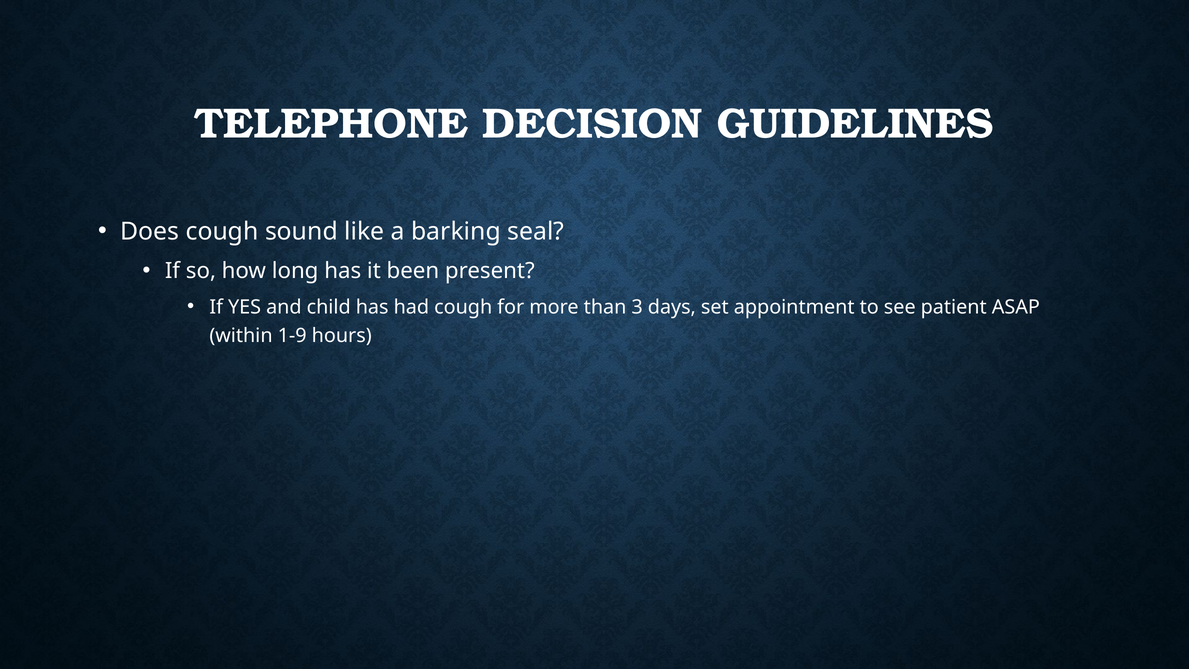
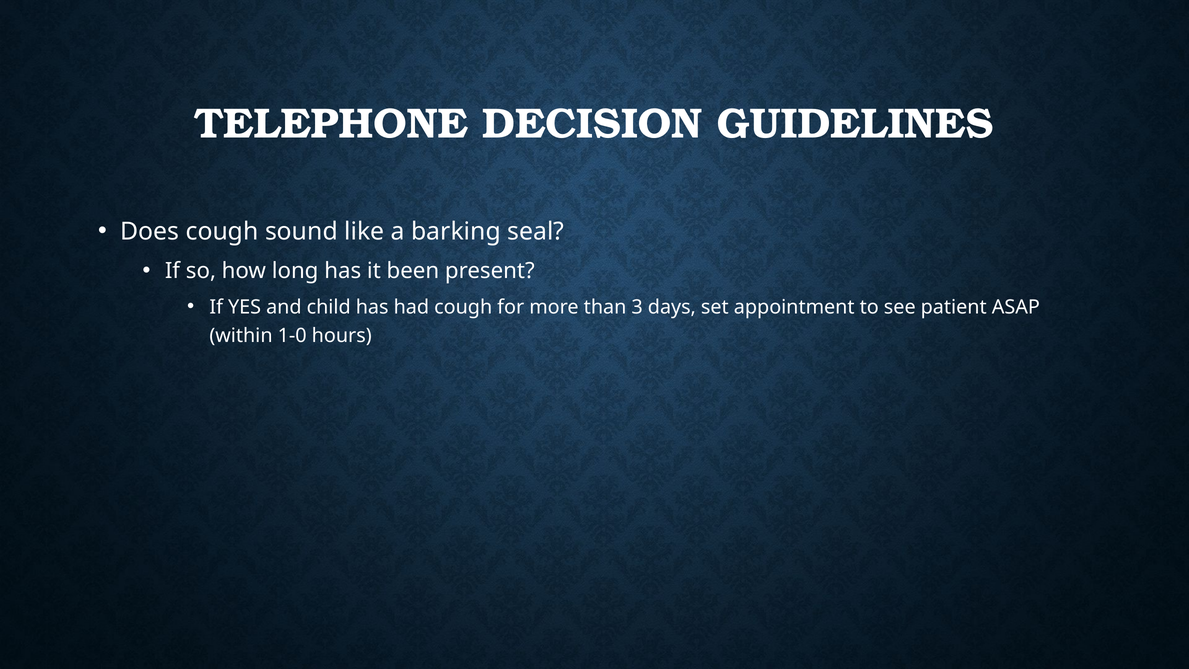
1-9: 1-9 -> 1-0 (292, 335)
